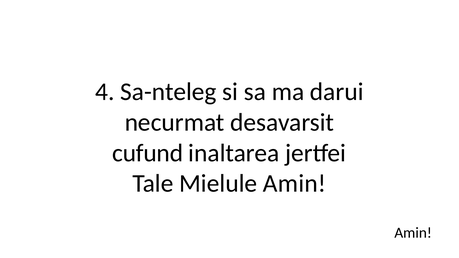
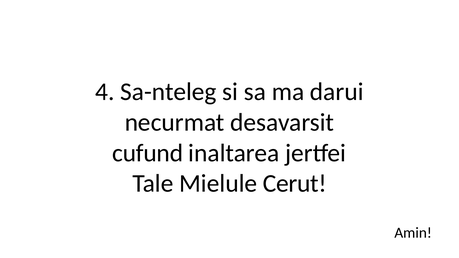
Mielule Amin: Amin -> Cerut (295, 184)
